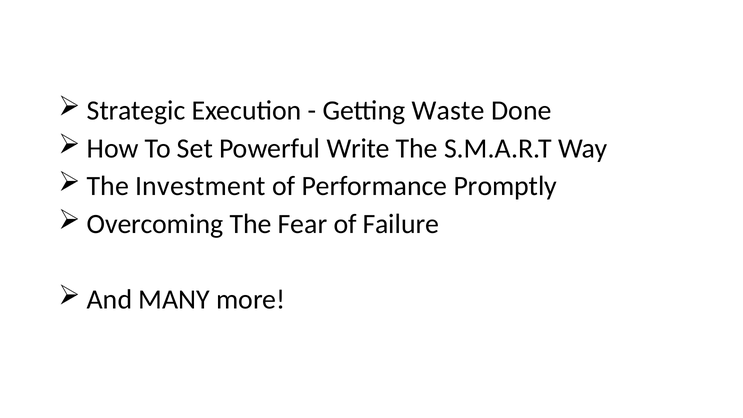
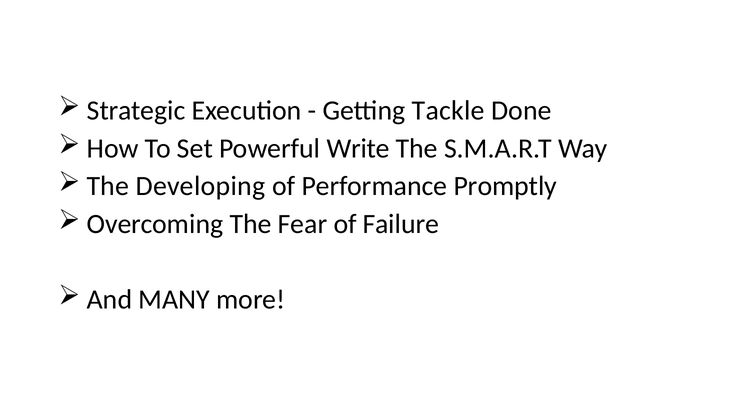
Waste: Waste -> Tackle (448, 111)
Investment: Investment -> Developing (200, 186)
